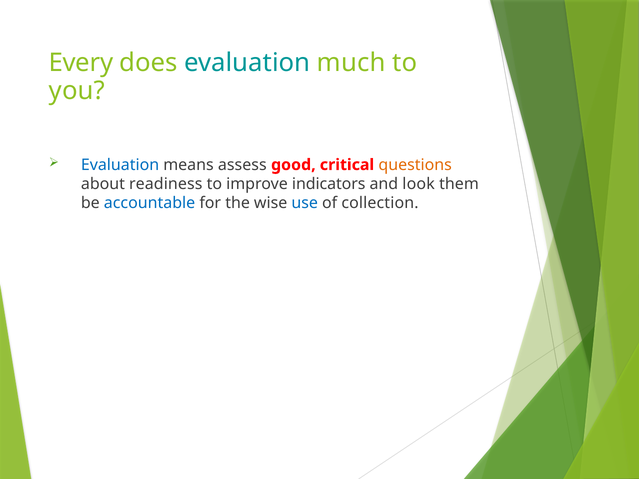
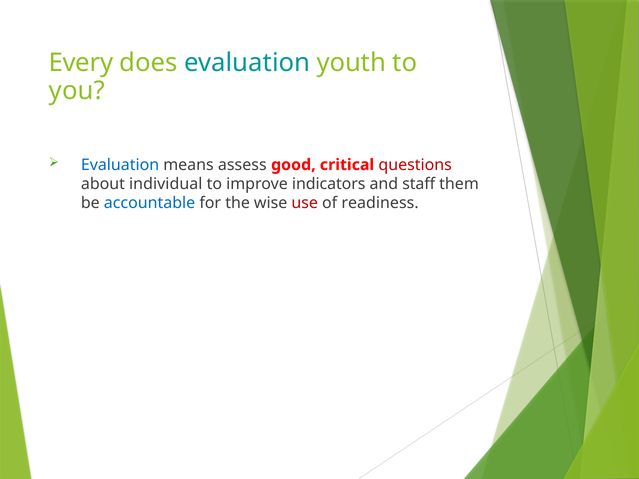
much: much -> youth (351, 63)
questions colour: orange -> red (415, 165)
readiness: readiness -> individual (166, 184)
look: look -> staff (419, 184)
use colour: blue -> red (305, 203)
collection: collection -> readiness (380, 203)
